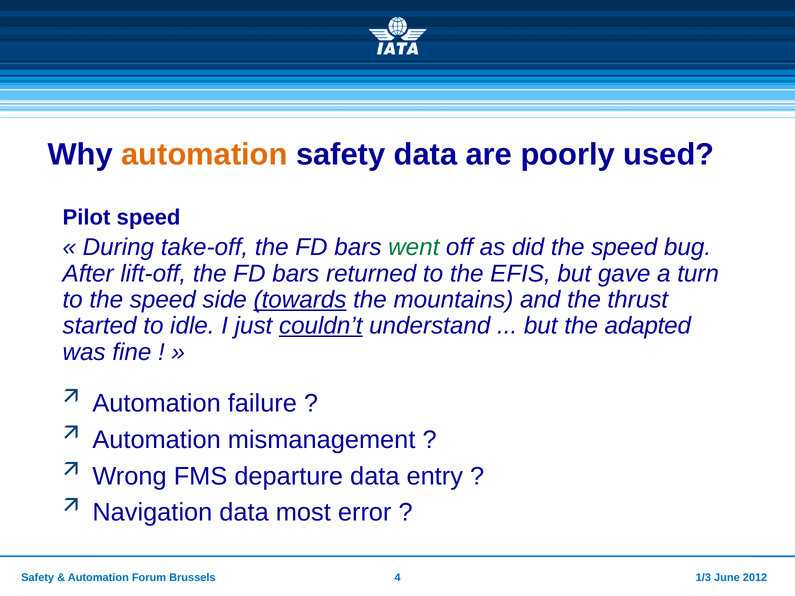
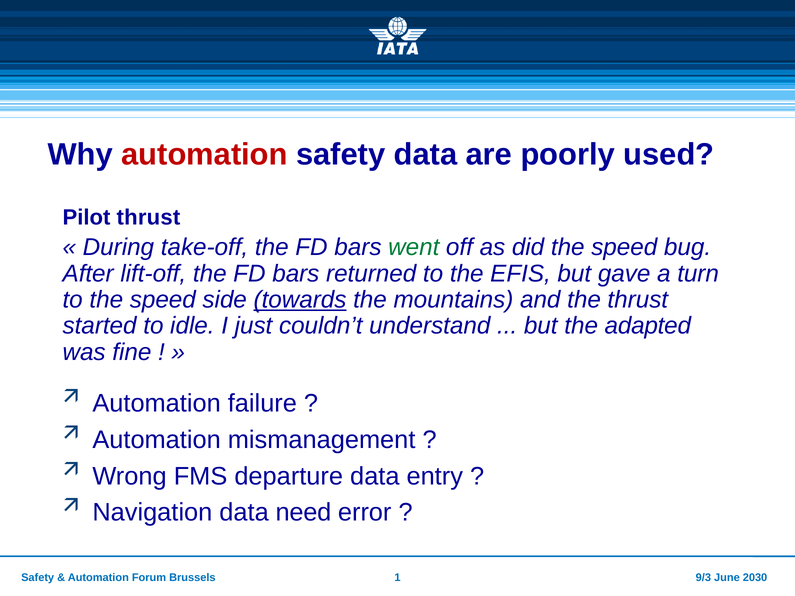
automation colour: orange -> red (204, 154)
Pilot speed: speed -> thrust (148, 218)
couldn’t underline: present -> none (321, 326)
most: most -> need (303, 513)
4: 4 -> 1 (398, 578)
1/3: 1/3 -> 9/3 (703, 578)
2012: 2012 -> 2030 (755, 578)
